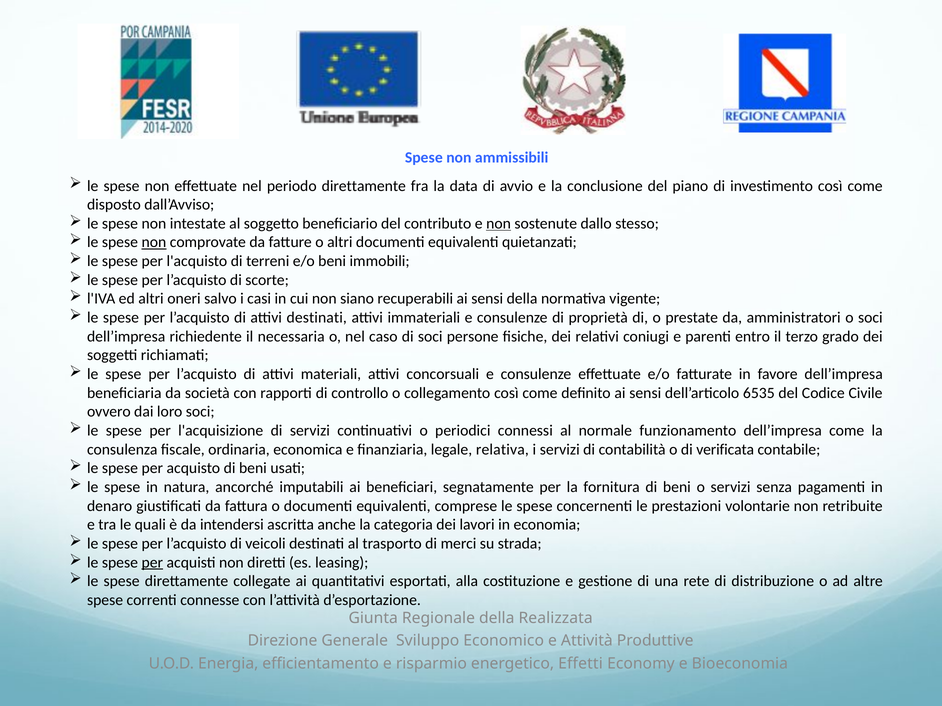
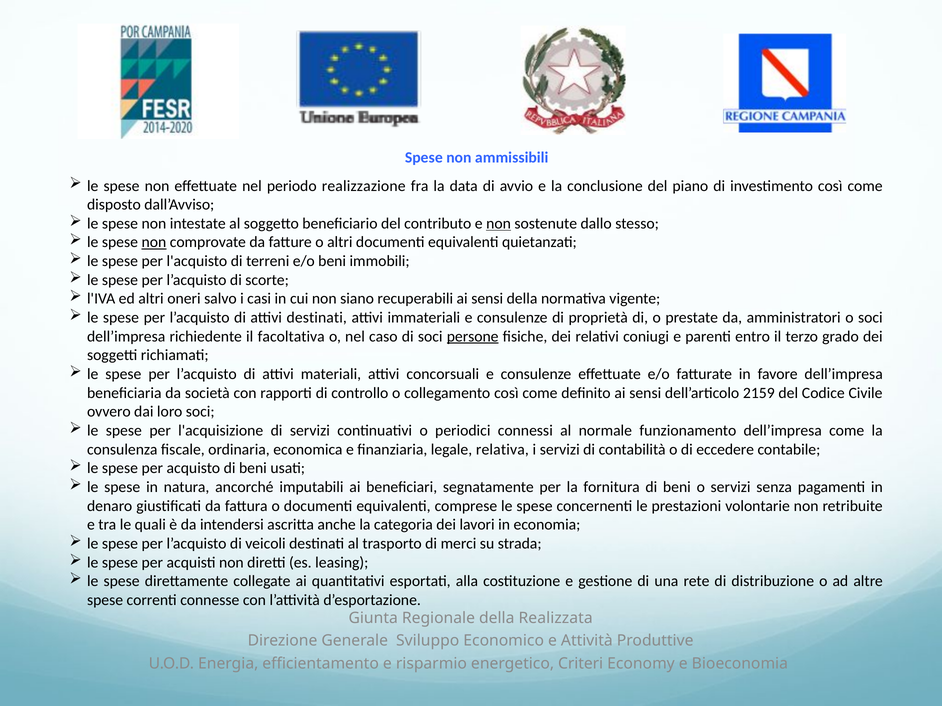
periodo direttamente: direttamente -> realizzazione (364, 186)
necessaria: necessaria -> facoltativa (291, 337)
persone underline: none -> present (473, 337)
6535: 6535 -> 2159 (759, 393)
verificata: verificata -> eccedere (725, 450)
per underline: present -> none (152, 563)
Effetti: Effetti -> Criteri (581, 664)
